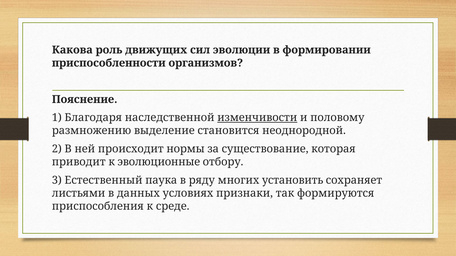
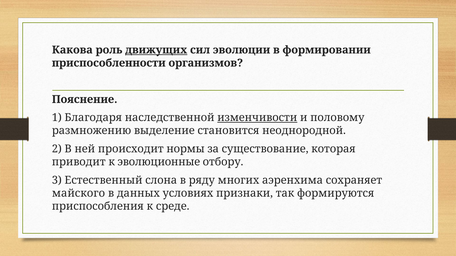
движущих underline: none -> present (156, 50)
паука: паука -> слона (161, 180)
установить: установить -> аэренхима (293, 180)
листьями: листьями -> майского (78, 194)
